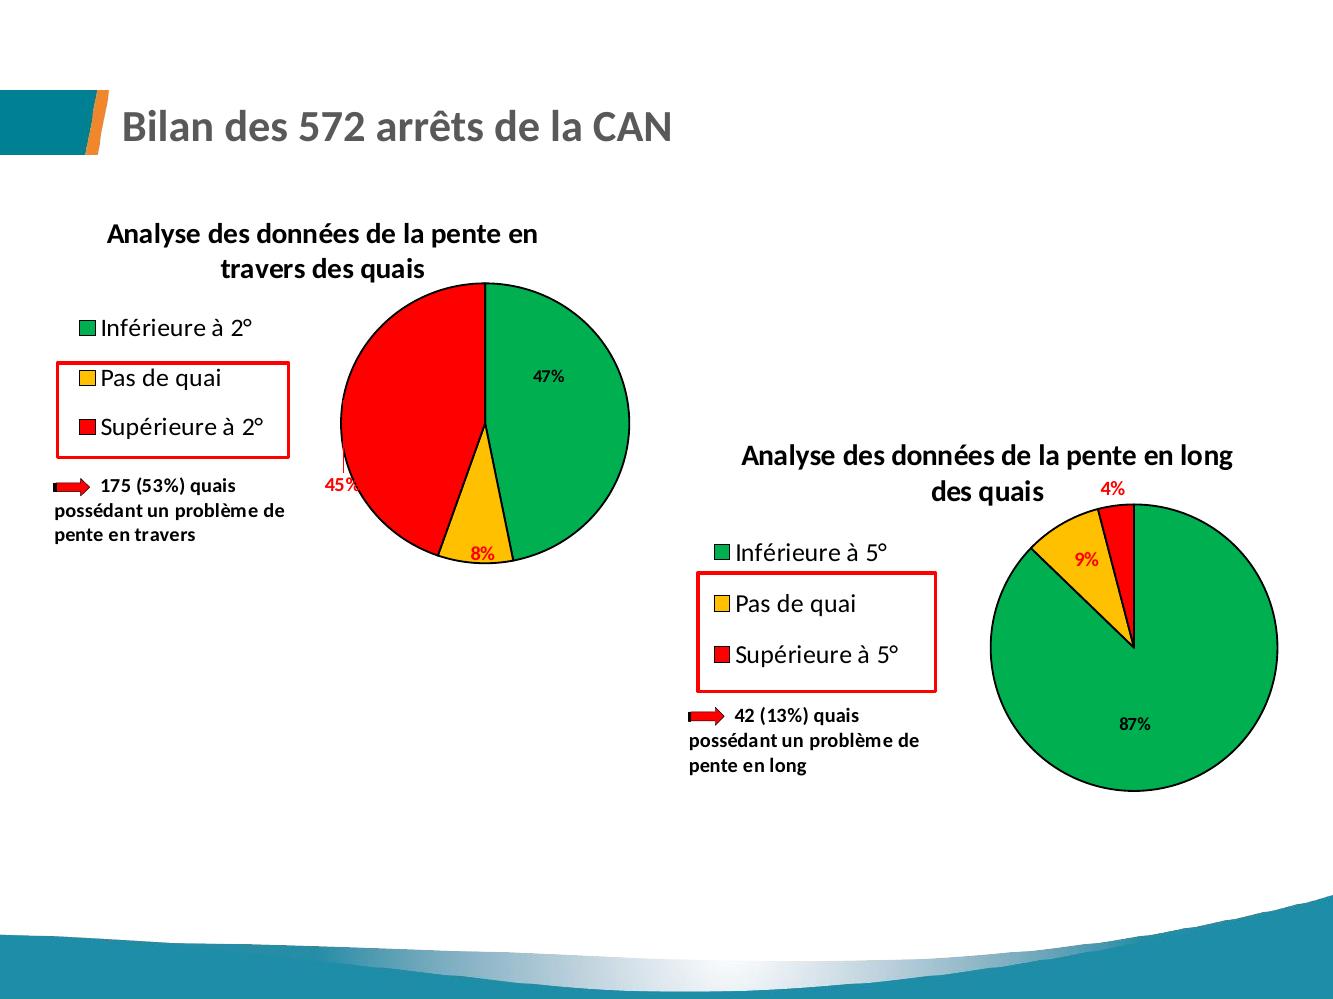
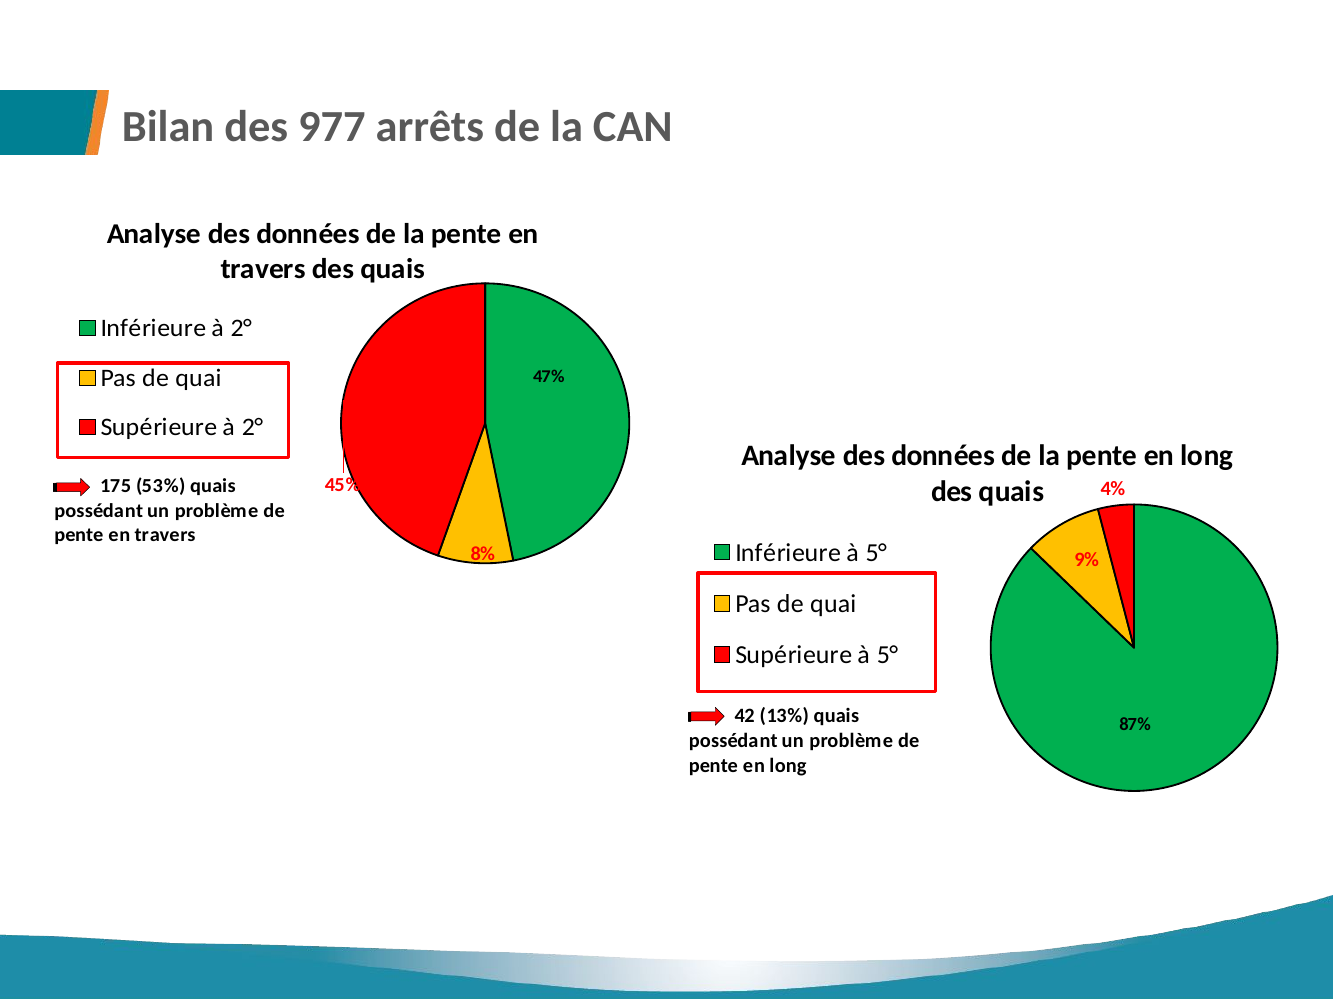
572: 572 -> 977 (332, 126)
